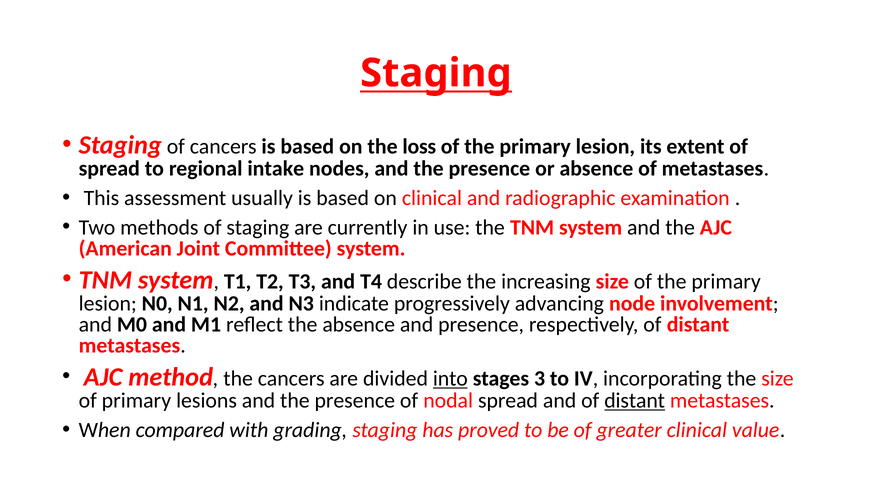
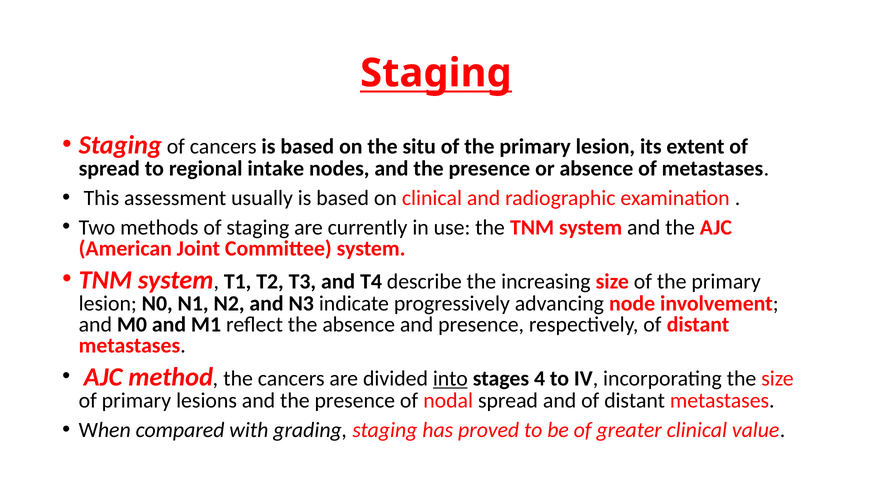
loss: loss -> situ (419, 147)
3: 3 -> 4 (540, 379)
distant underline: present -> none (635, 401)
